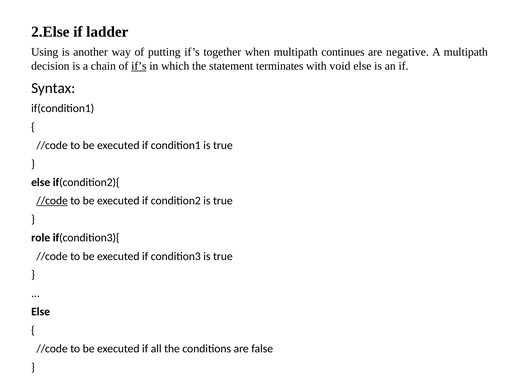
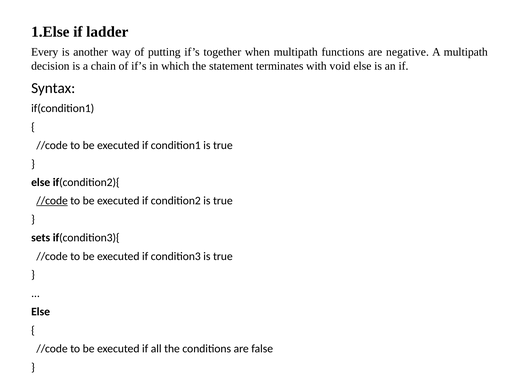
2.Else: 2.Else -> 1.Else (50, 32)
Using: Using -> Every (45, 52)
continues: continues -> functions (343, 52)
if’s underline: present -> none (139, 66)
role: role -> sets (41, 238)
